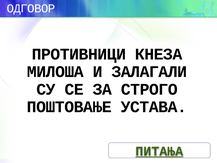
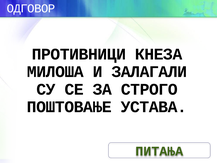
ПИТАЊА underline: present -> none (159, 151)
